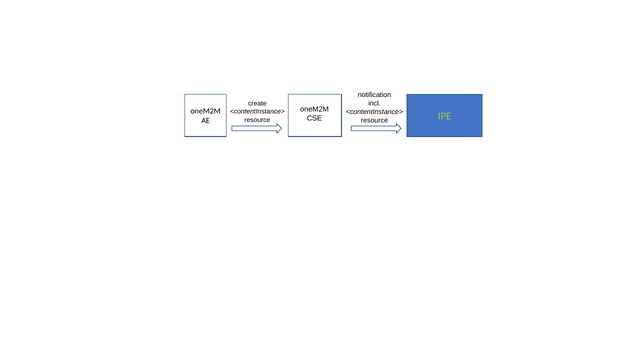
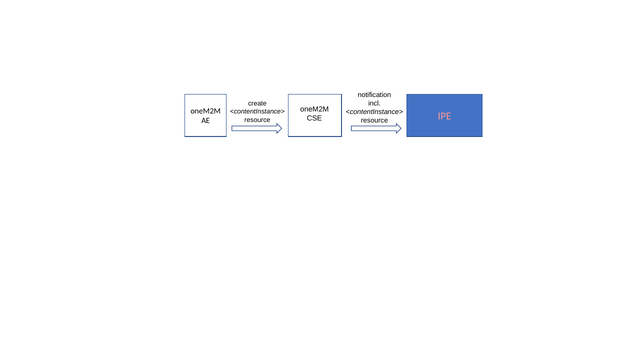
IPE colour: light green -> pink (445, 116)
